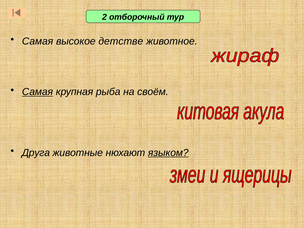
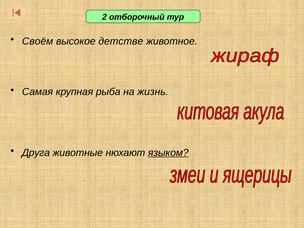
Самая: Самая -> Своём (38, 41)
Самая underline: present -> none (38, 92)
своём: своём -> жизнь (153, 92)
